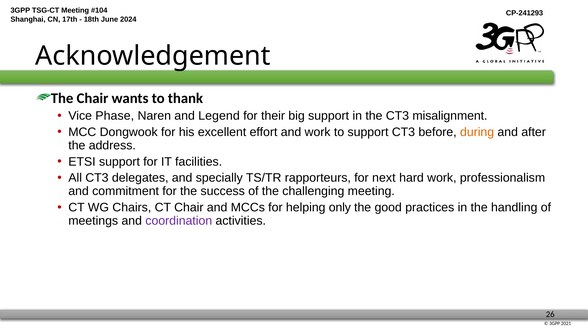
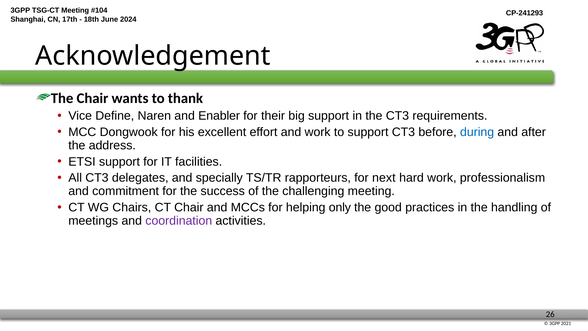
Phase: Phase -> Define (115, 116)
Legend: Legend -> Enabler (219, 116)
misalignment: misalignment -> requirements (450, 116)
during colour: orange -> blue (477, 132)
